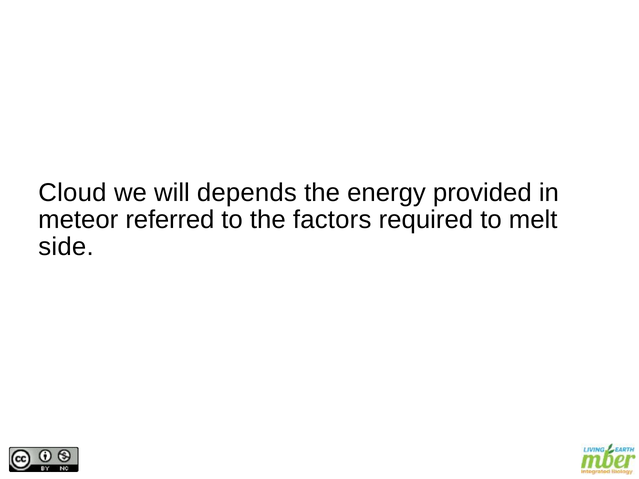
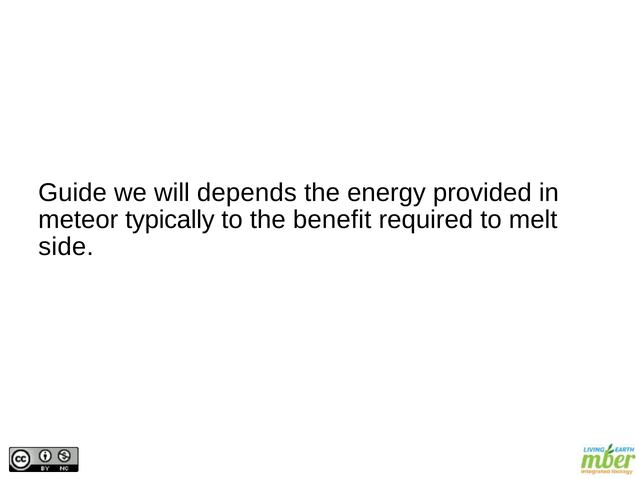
Cloud: Cloud -> Guide (73, 193)
referred: referred -> typically (170, 220)
factors: factors -> benefit (332, 220)
